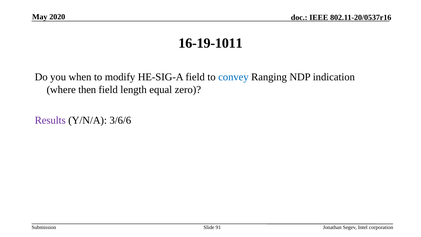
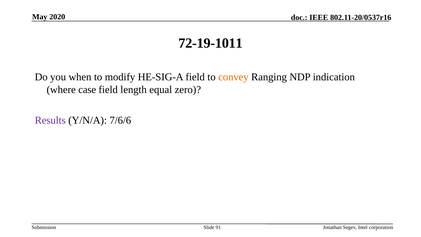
16-19-1011: 16-19-1011 -> 72-19-1011 (211, 43)
convey colour: blue -> orange (233, 77)
then: then -> case (87, 90)
3/6/6: 3/6/6 -> 7/6/6 (120, 120)
